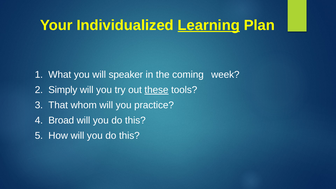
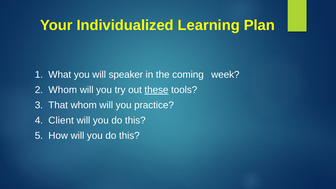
Learning underline: present -> none (209, 25)
2 Simply: Simply -> Whom (63, 90)
Broad: Broad -> Client (61, 120)
